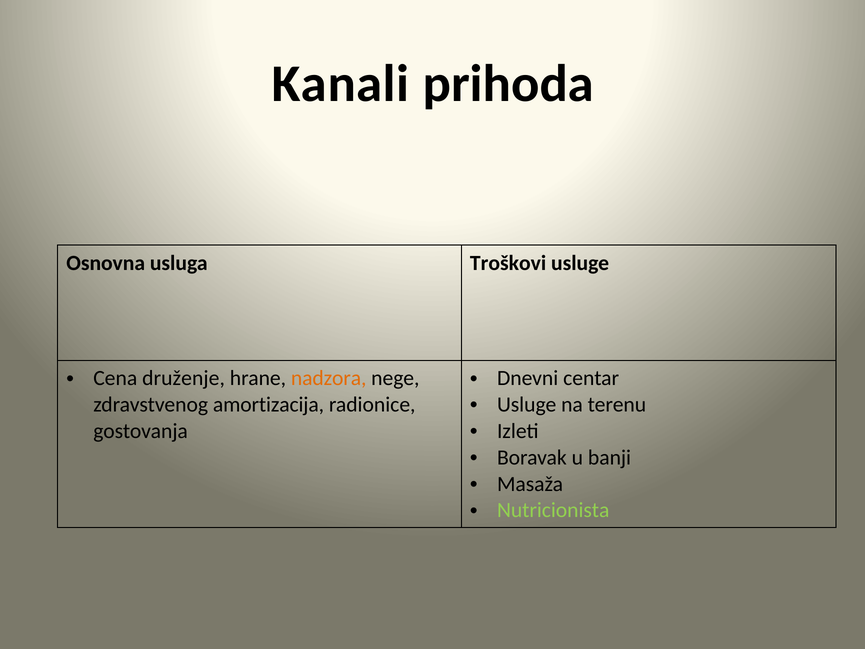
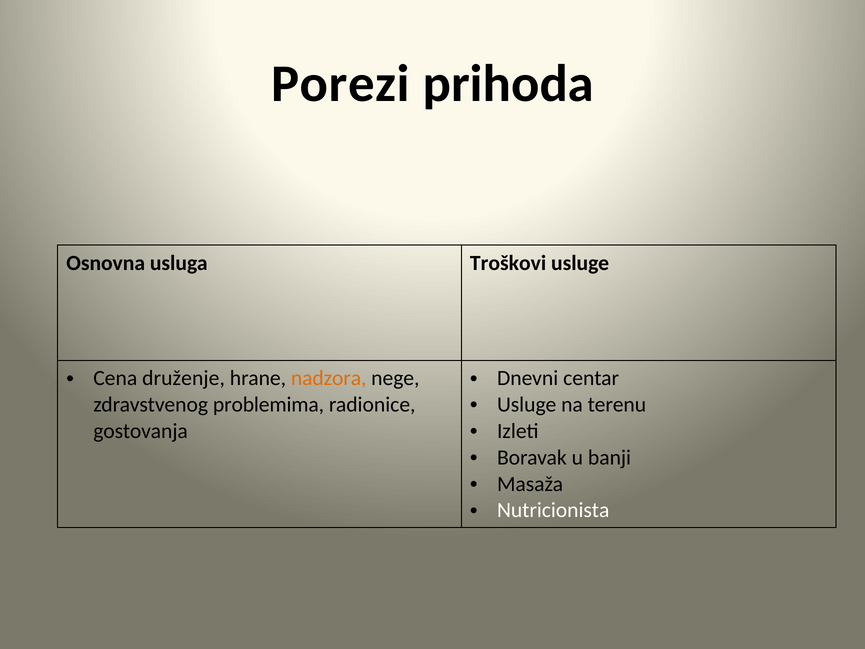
Kanali: Kanali -> Porezi (341, 84)
amortizacija: amortizacija -> problemima (268, 405)
Nutricionista colour: light green -> white (553, 510)
